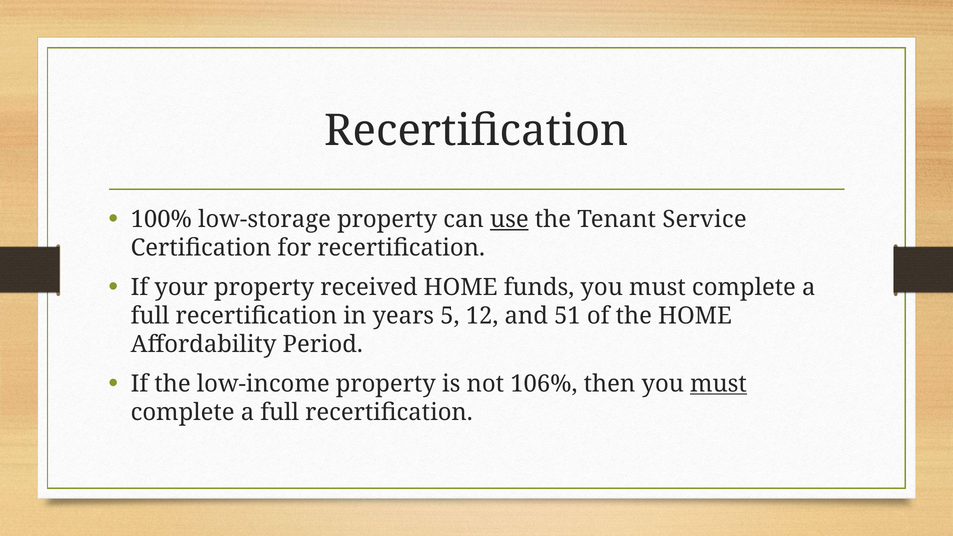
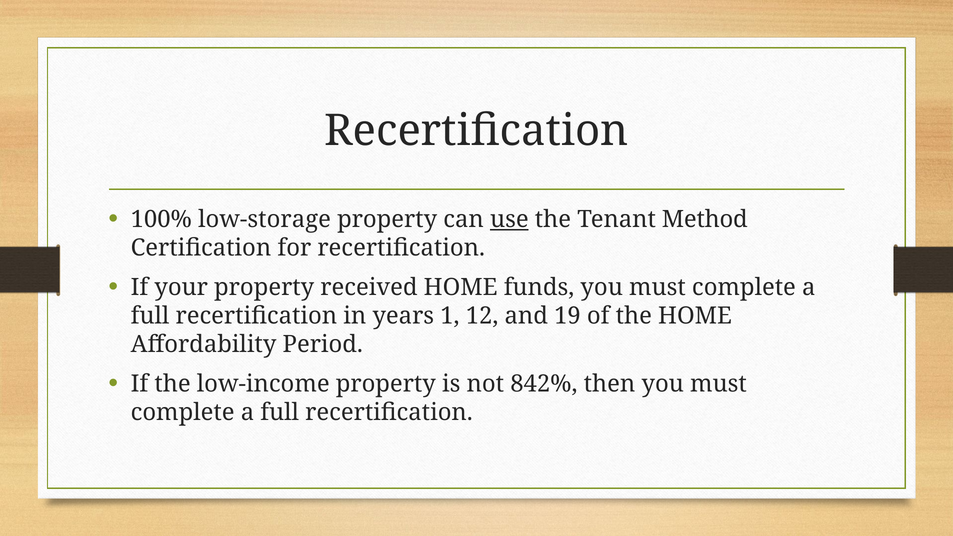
Service: Service -> Method (705, 219)
5: 5 -> 1 (450, 316)
51: 51 -> 19 (567, 316)
106%: 106% -> 842% (544, 384)
must underline: present -> none (718, 384)
